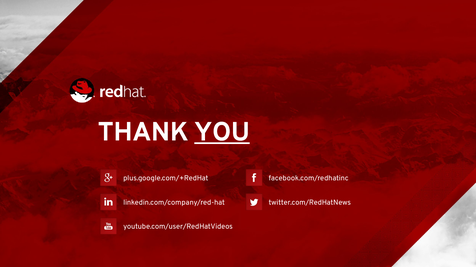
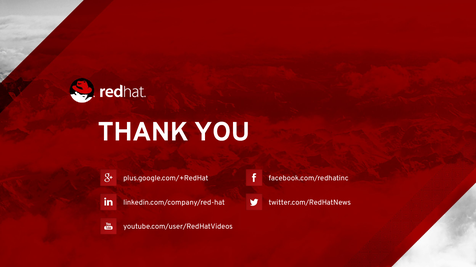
YOU underline: present -> none (222, 132)
